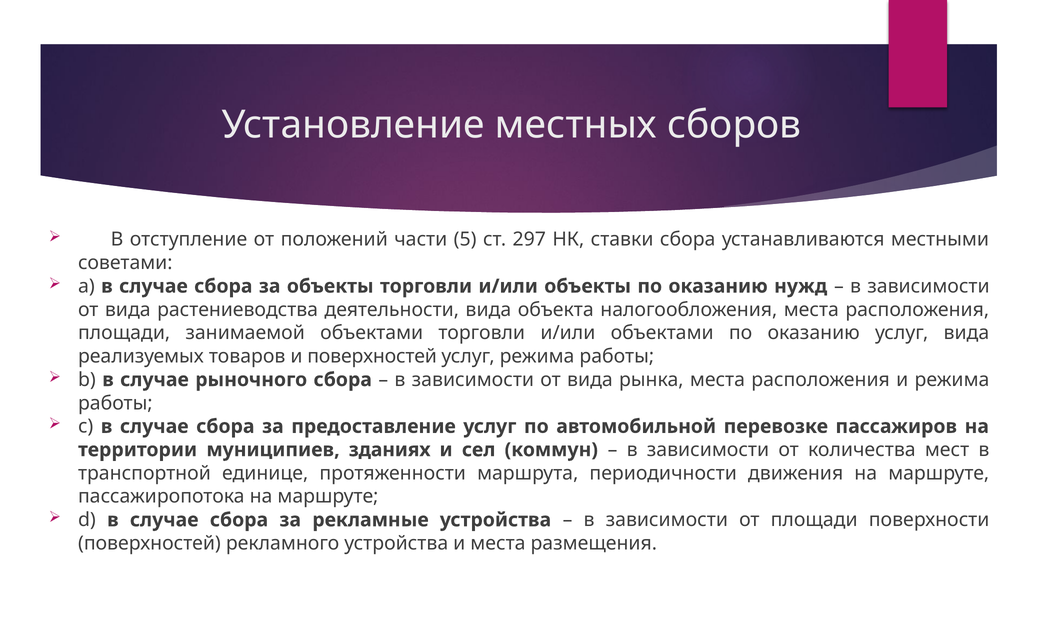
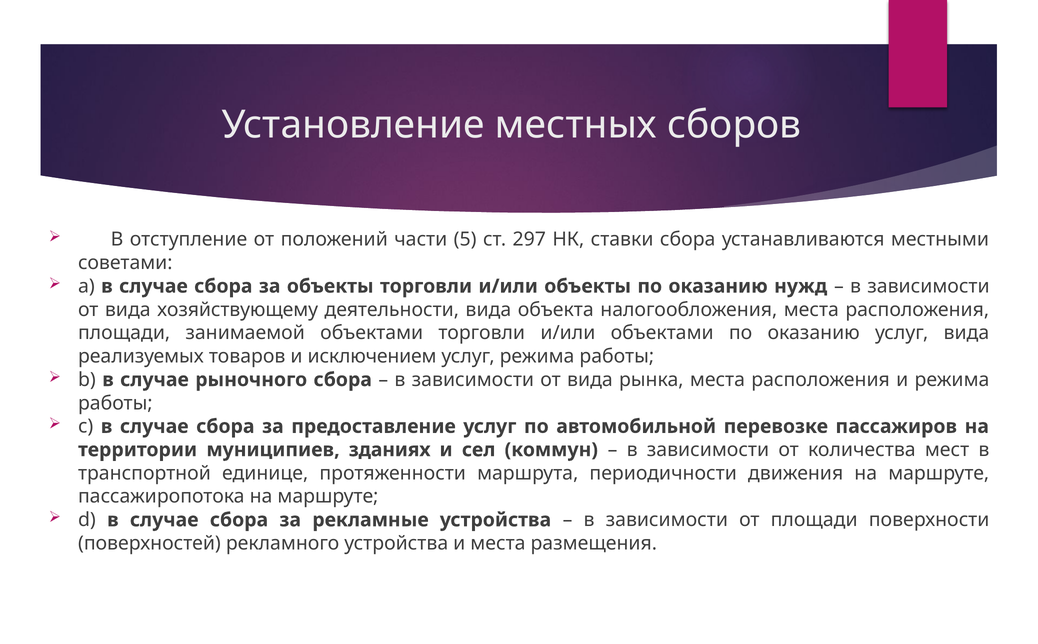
растениеводства: растениеводства -> хозяйствующему (238, 309)
и поверхностей: поверхностей -> исключением (372, 356)
